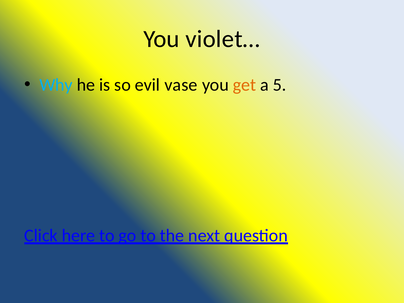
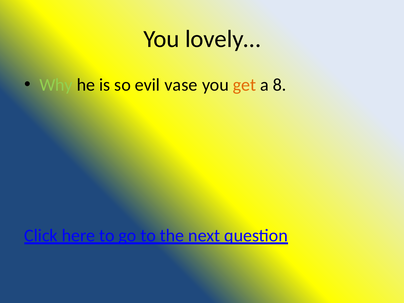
violet…: violet… -> lovely… (223, 39)
Why colour: light blue -> light green (56, 85)
5: 5 -> 8 (280, 85)
